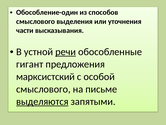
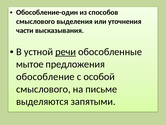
гигант: гигант -> мытое (30, 64)
марксистский: марксистский -> обособление (45, 76)
выделяются underline: present -> none (42, 101)
